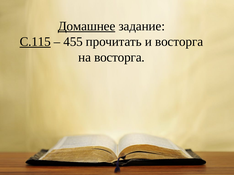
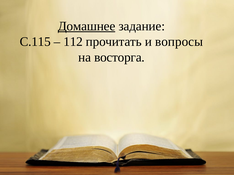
С.115 underline: present -> none (35, 42)
455: 455 -> 112 (73, 42)
и восторга: восторга -> вопросы (179, 42)
